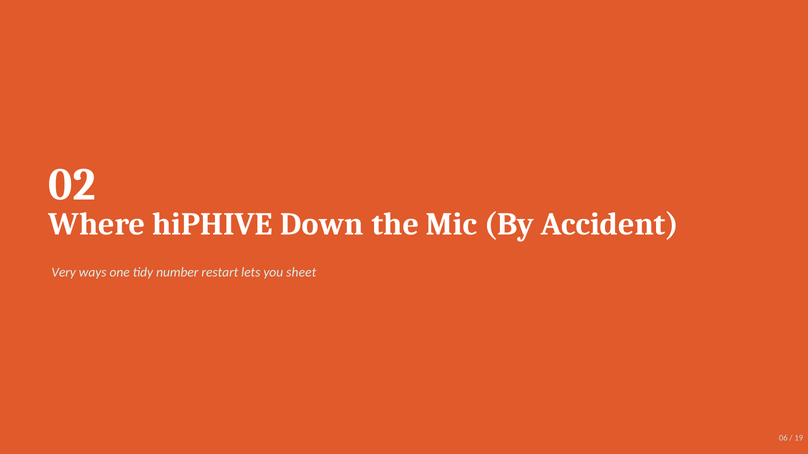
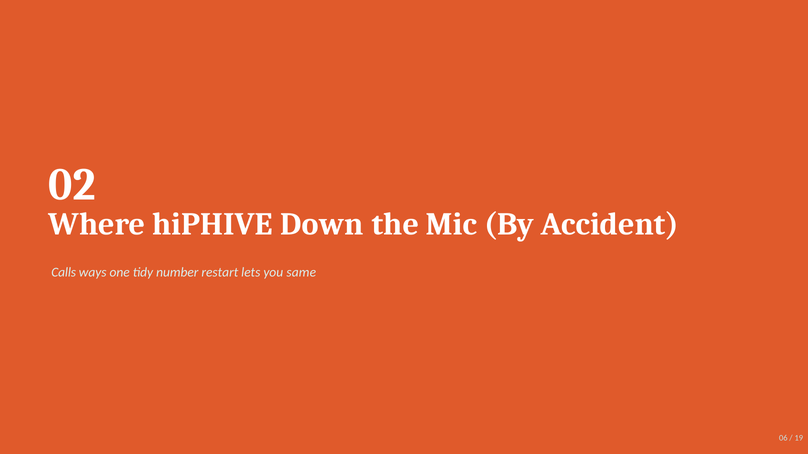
Very: Very -> Calls (64, 273)
sheet: sheet -> same (301, 273)
